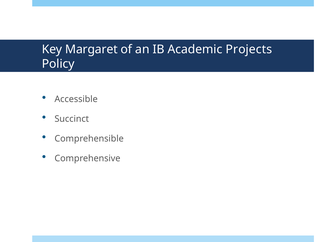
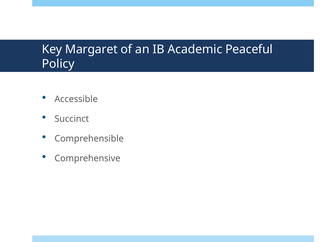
Projects: Projects -> Peaceful (249, 49)
